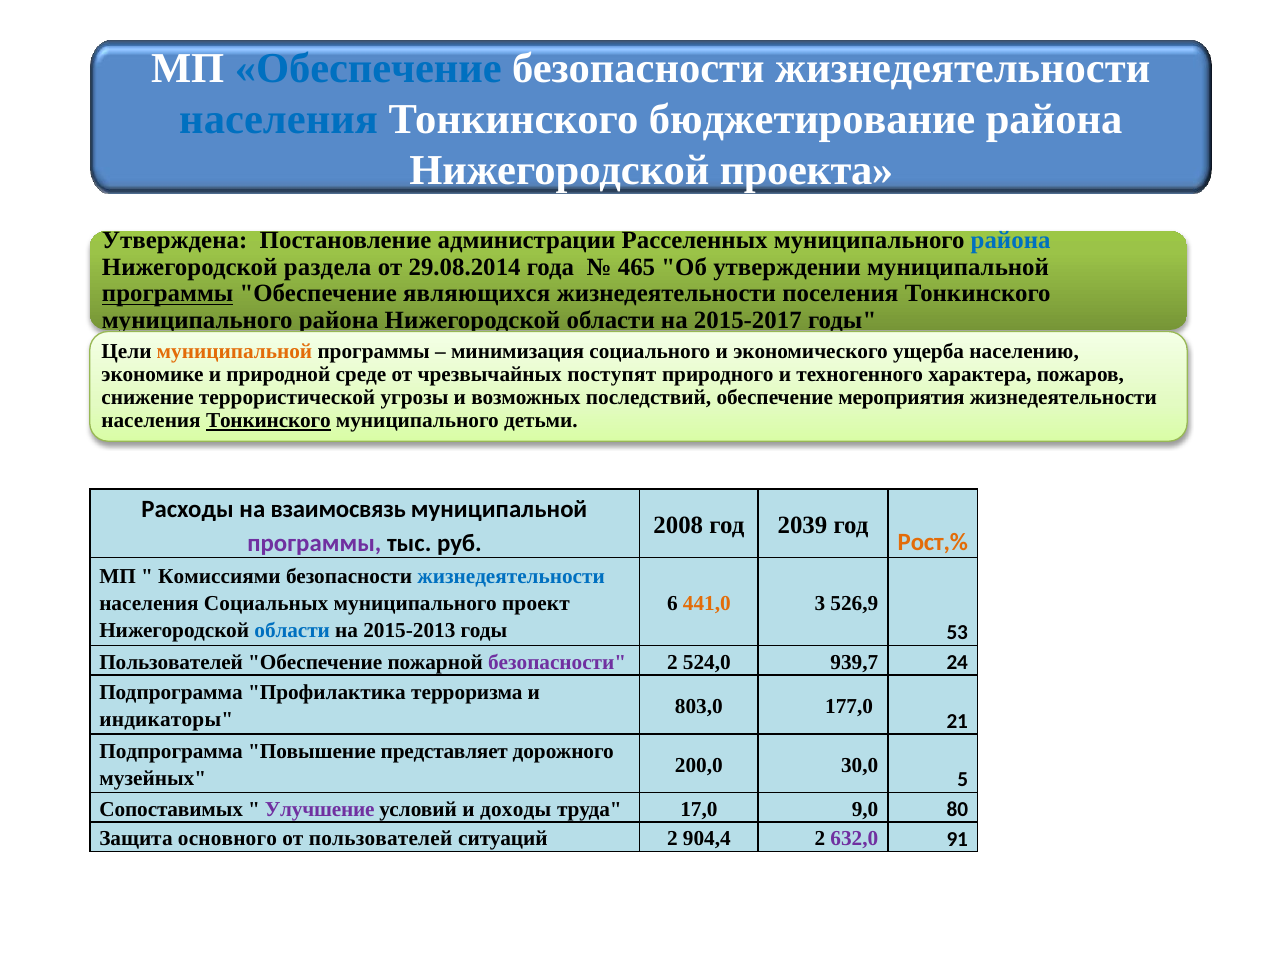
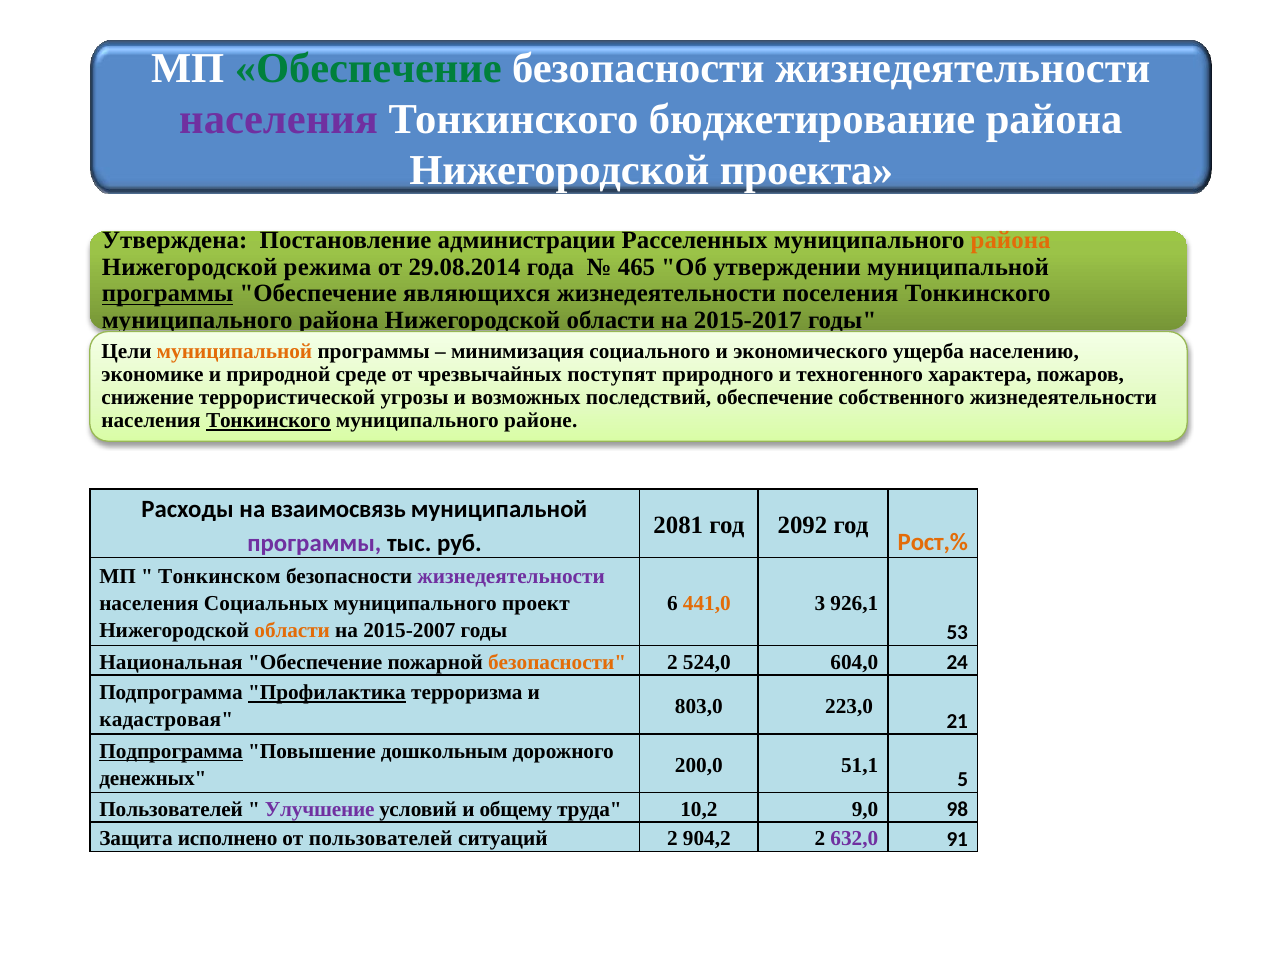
Обеспечение colour: blue -> green (368, 68)
населения colour: blue -> purple (279, 119)
района colour: blue -> orange (1011, 240)
раздела: раздела -> режима (328, 267)
мероприятия: мероприятия -> собственного (901, 398)
детьми: детьми -> районе (541, 421)
2008: 2008 -> 2081 (678, 525)
2039: 2039 -> 2092 (802, 525)
Комиссиями: Комиссиями -> Тонкинском (219, 576)
жизнедеятельности colour: blue -> purple (511, 576)
526,9: 526,9 -> 926,1 (854, 603)
области colour: blue -> orange (292, 630)
2015-2013: 2015-2013 -> 2015-2007 (409, 630)
Пользователей: Пользователей -> Национальная (171, 662)
безопасности colour: purple -> orange (557, 662)
939,7: 939,7 -> 604,0 (854, 662)
Профилактика underline: none -> present (327, 693)
177,0: 177,0 -> 223,0 (849, 706)
индикаторы: индикаторы -> кадастровая (166, 720)
Подпрограмма underline: none -> present (171, 751)
представляет: представляет -> дошкольным (444, 751)
30,0: 30,0 -> 51,1 (860, 765)
музейных: музейных -> денежных (153, 778)
Сопоставимых: Сопоставимых -> Пользователей (171, 809)
доходы: доходы -> общему (516, 809)
17,0: 17,0 -> 10,2 (699, 809)
80: 80 -> 98 (957, 809)
основного: основного -> исполнено (228, 838)
904,4: 904,4 -> 904,2 (707, 838)
